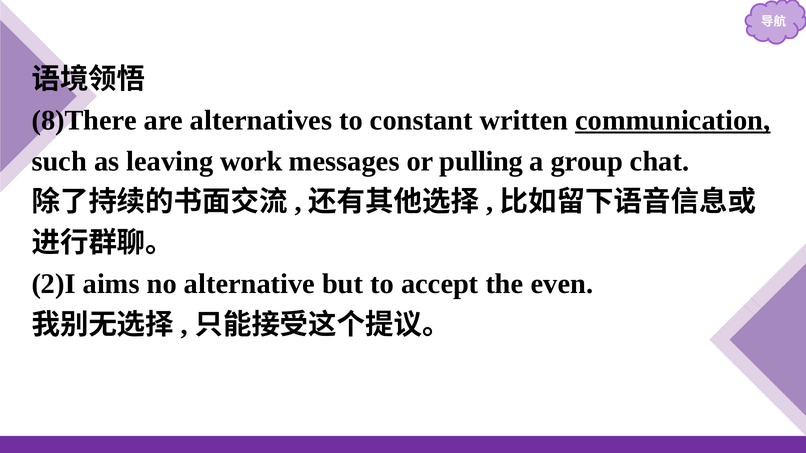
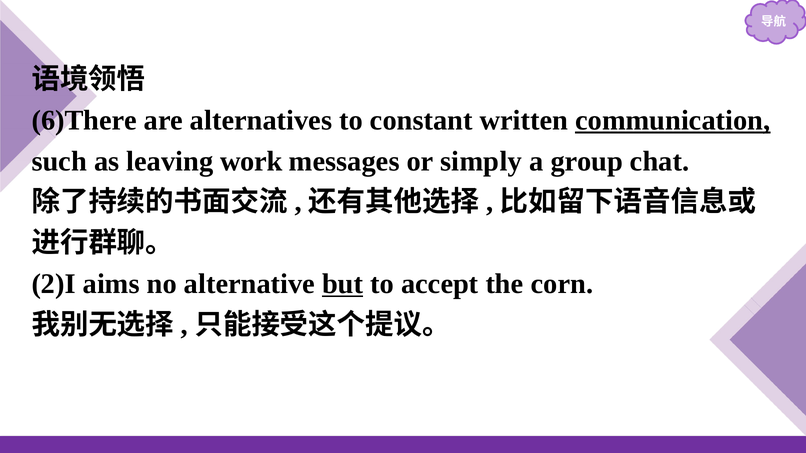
8)There: 8)There -> 6)There (84, 120)
pulling: pulling -> simply (481, 161)
but underline: none -> present (343, 284)
even: even -> corn (562, 284)
